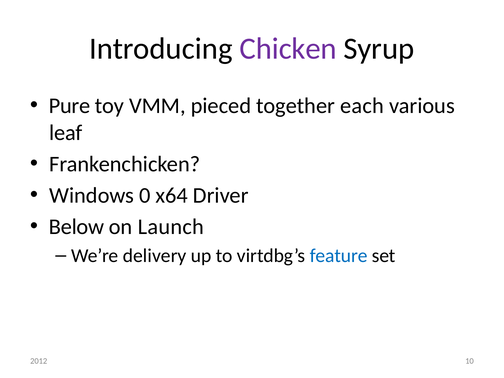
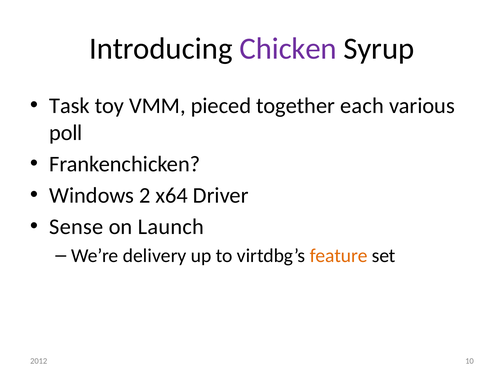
Pure: Pure -> Task (69, 106)
leaf: leaf -> poll (66, 133)
0: 0 -> 2 (145, 195)
Below: Below -> Sense (76, 227)
feature colour: blue -> orange (339, 256)
